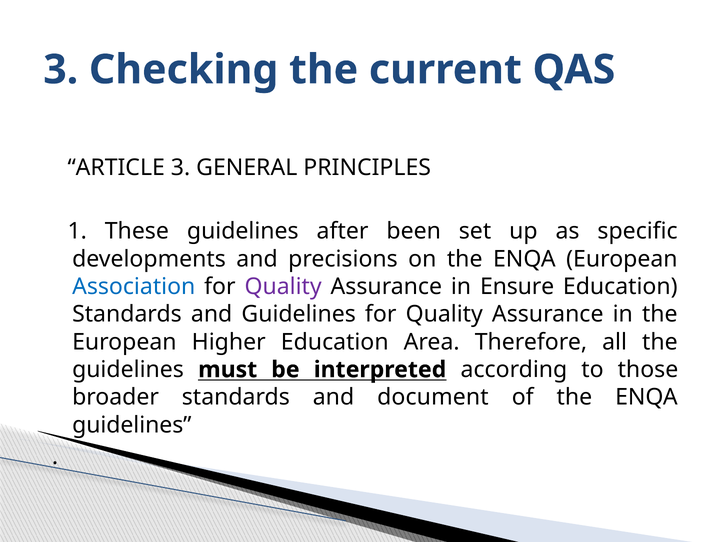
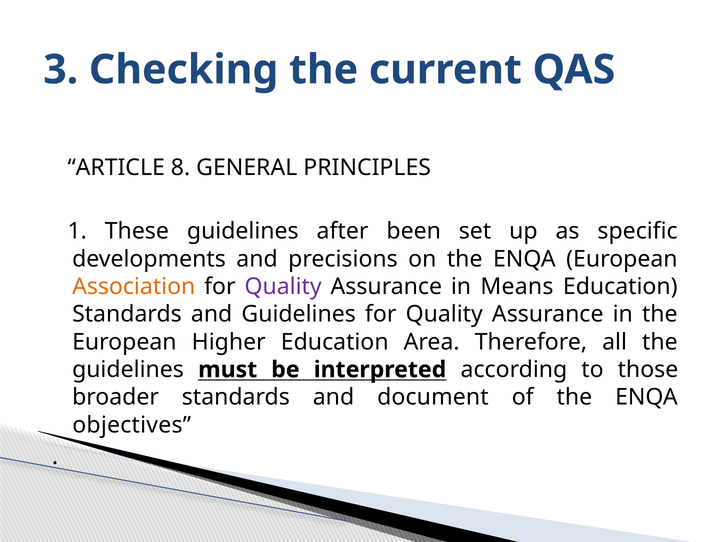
ARTICLE 3: 3 -> 8 (181, 168)
Association colour: blue -> orange (134, 286)
Ensure: Ensure -> Means (517, 286)
guidelines: guidelines -> objectives (132, 425)
